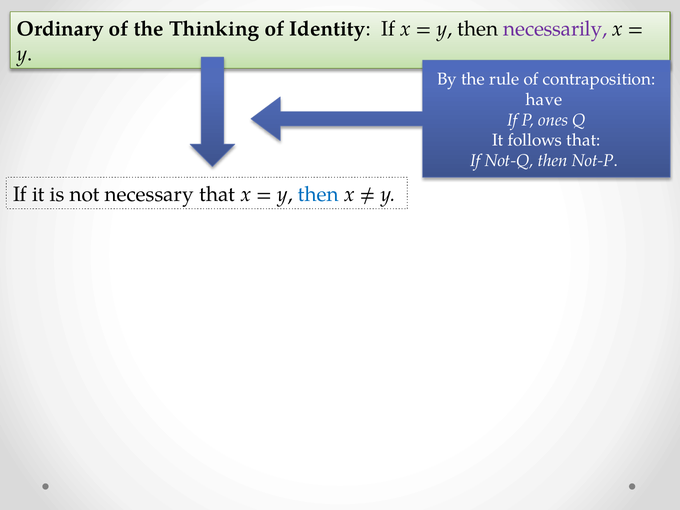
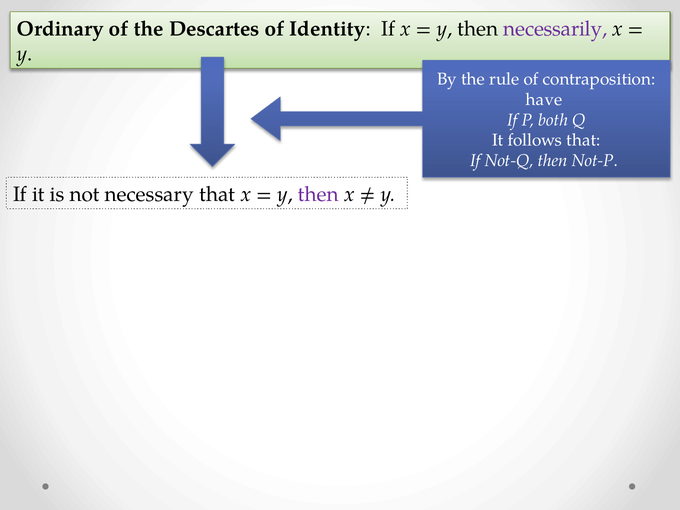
Thinking: Thinking -> Descartes (214, 29)
ones: ones -> both (553, 120)
then colour: blue -> purple (318, 194)
